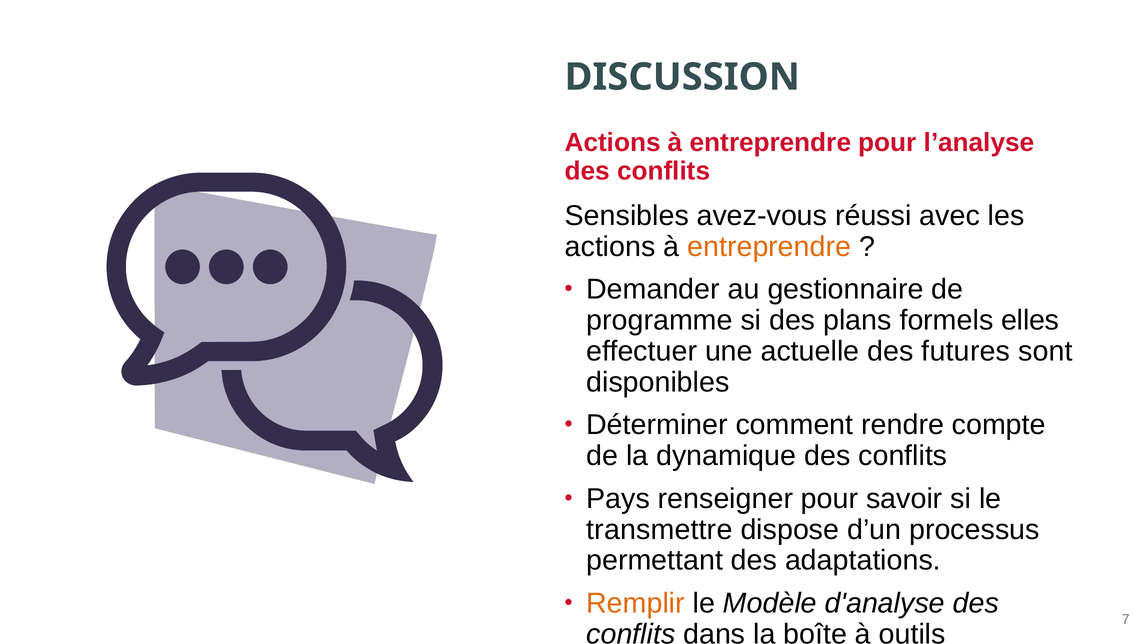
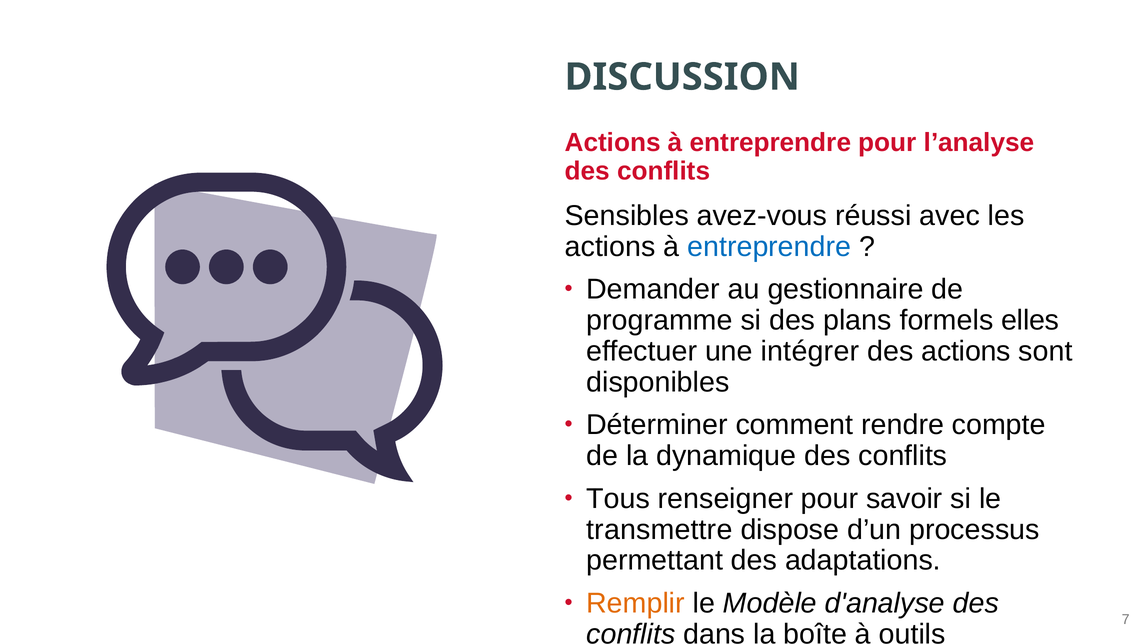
entreprendre colour: orange -> blue (769, 247)
actuelle: actuelle -> intégrer (810, 351)
des futures: futures -> actions (966, 351)
Pays: Pays -> Tous (618, 499)
